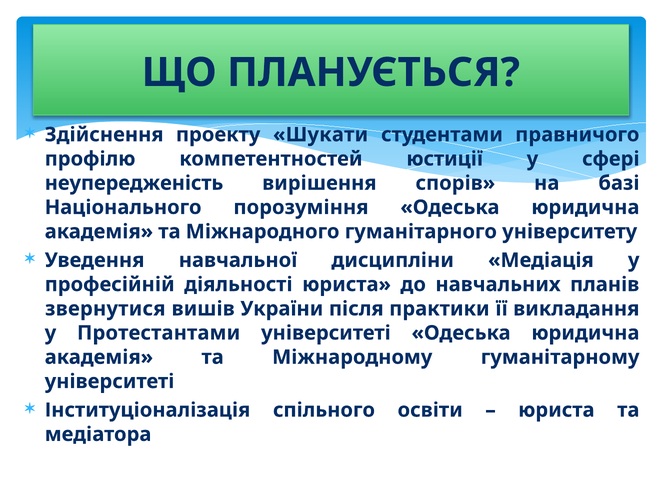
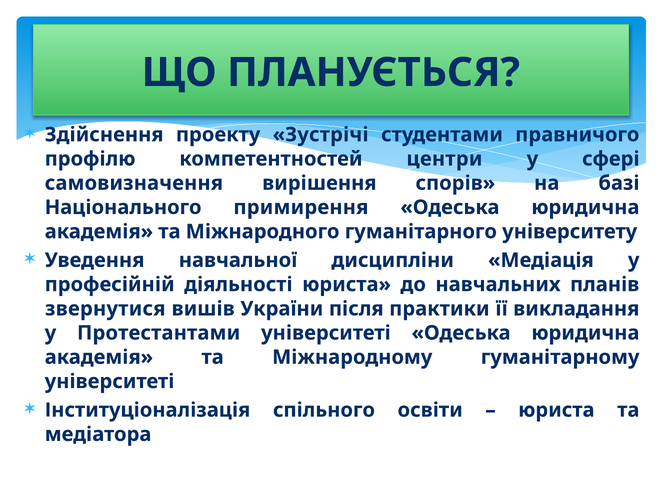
Шукати: Шукати -> Зустрічі (321, 135)
юстиції: юстиції -> центри (444, 159)
неупередженість: неупередженість -> самовизначення (134, 183)
порозуміння: порозуміння -> примирення (301, 208)
